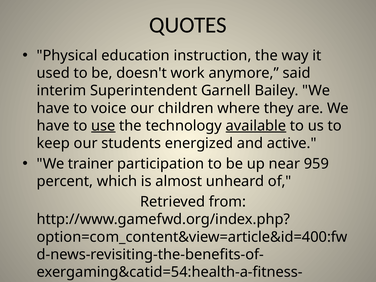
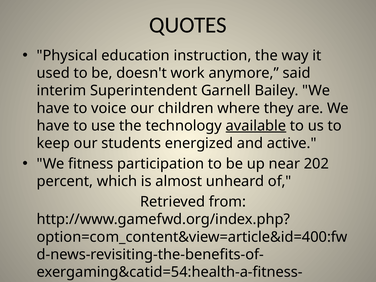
use underline: present -> none (103, 126)
trainer: trainer -> fitness (91, 164)
959: 959 -> 202 (316, 164)
